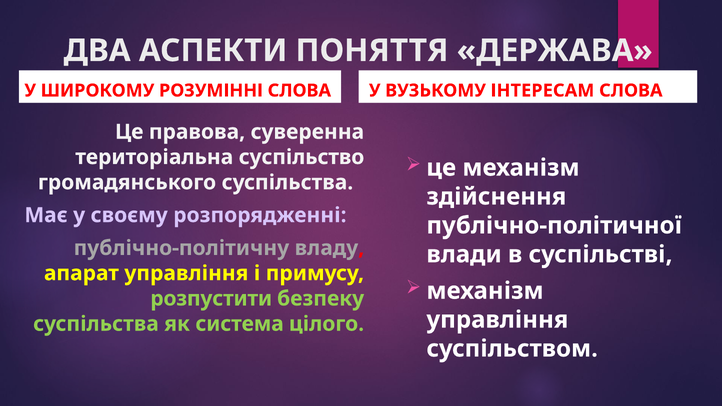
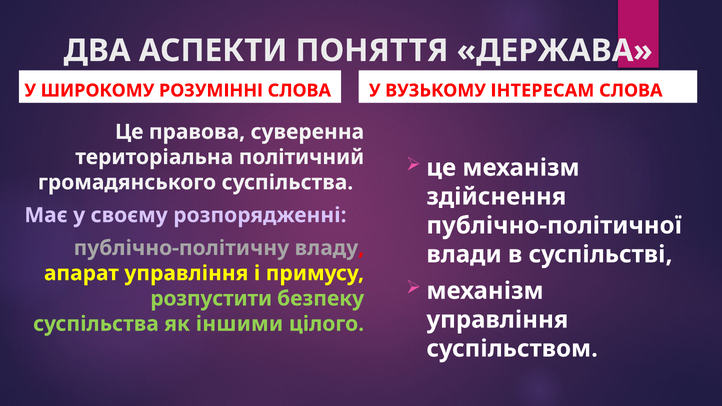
суспільство: суспільство -> політичний (301, 157)
система: система -> іншими (239, 324)
